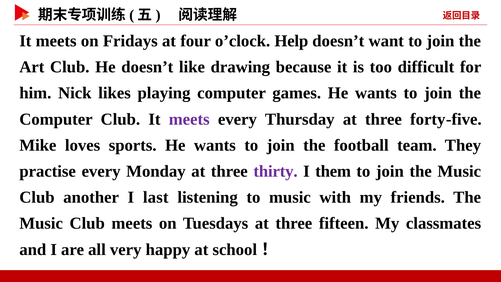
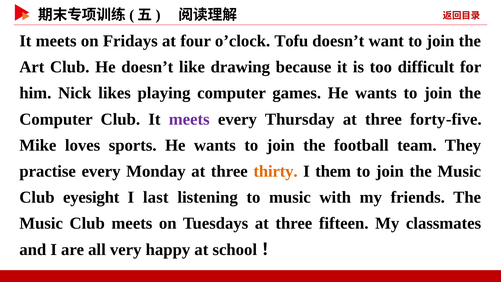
Help: Help -> Tofu (291, 41)
thirty colour: purple -> orange (276, 171)
another: another -> eyesight (91, 197)
